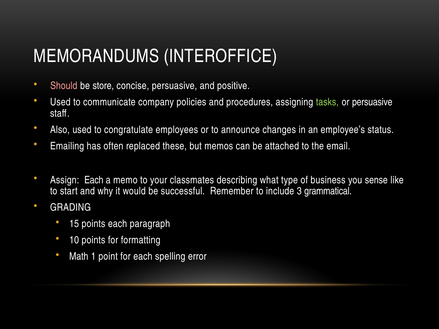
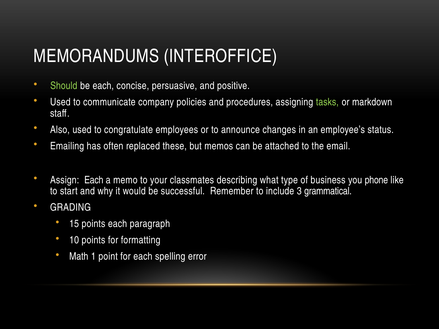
Should colour: pink -> light green (64, 86)
be store: store -> each (103, 86)
or persuasive: persuasive -> markdown (372, 102)
sense: sense -> phone (376, 180)
